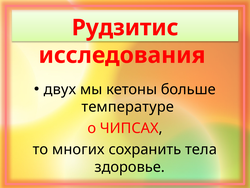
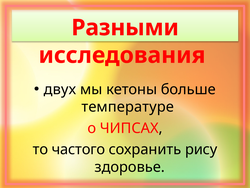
Рудзитис: Рудзитис -> Разными (125, 28)
многих: многих -> частого (78, 149)
тела: тела -> рису (201, 149)
